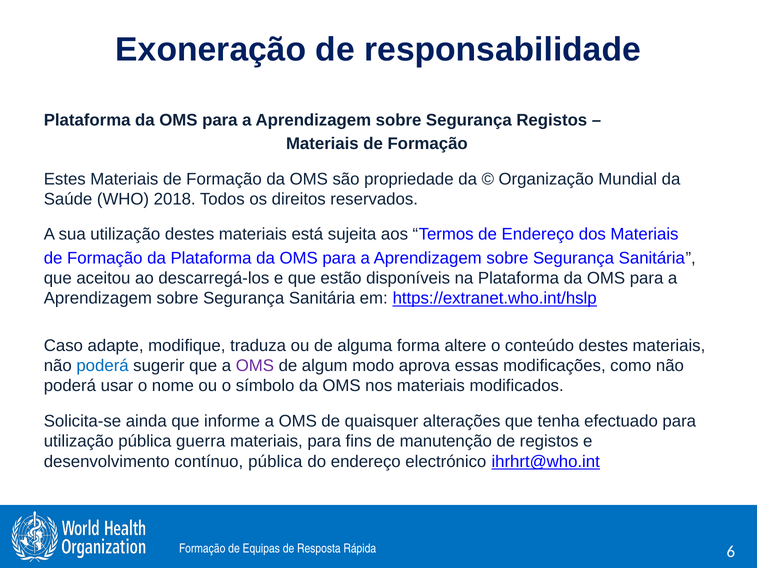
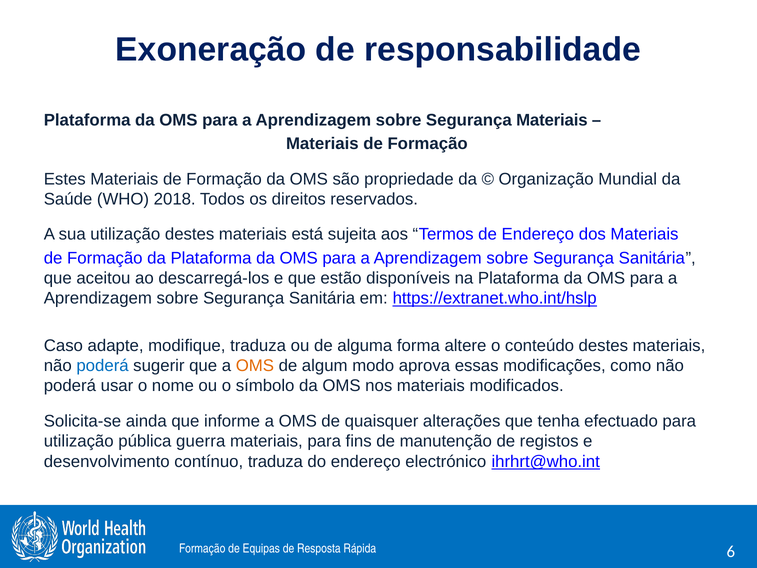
Segurança Registos: Registos -> Materiais (552, 120)
OMS colour: purple -> orange (255, 366)
contínuo pública: pública -> traduza (275, 461)
